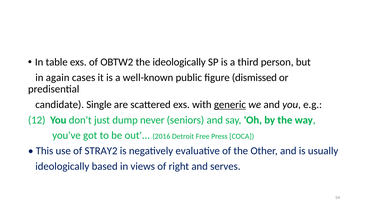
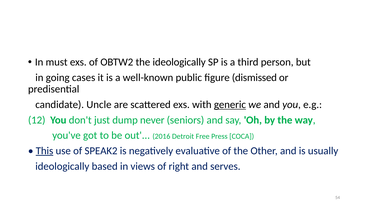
table: table -> must (57, 62)
again: again -> going (58, 78)
Single: Single -> Uncle (99, 105)
This underline: none -> present (45, 151)
STRAY2: STRAY2 -> SPEAK2 (101, 151)
